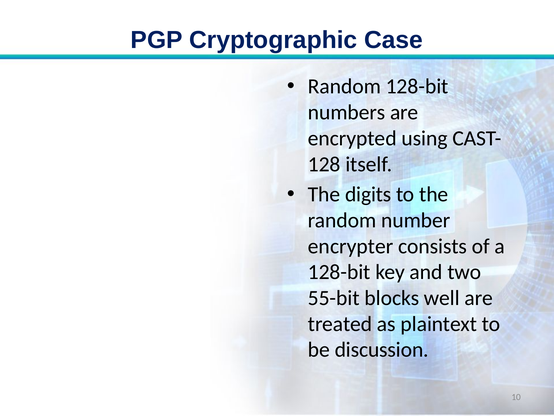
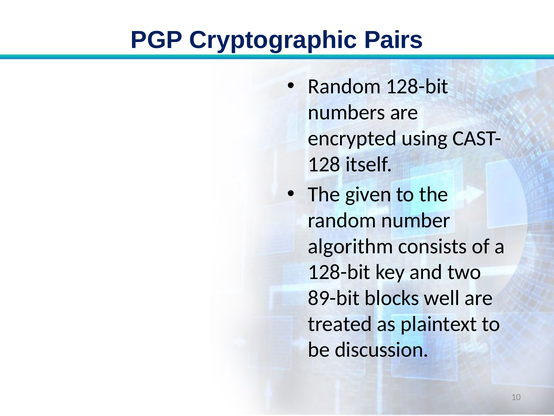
Case: Case -> Pairs (394, 40)
digits: digits -> given (368, 194)
encrypter: encrypter -> algorithm (351, 246)
55-bit: 55-bit -> 89-bit (334, 298)
